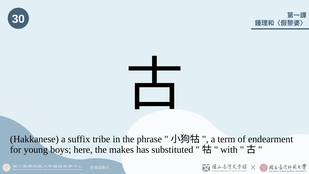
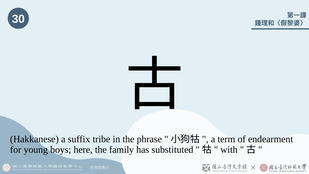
makes: makes -> family (122, 149)
